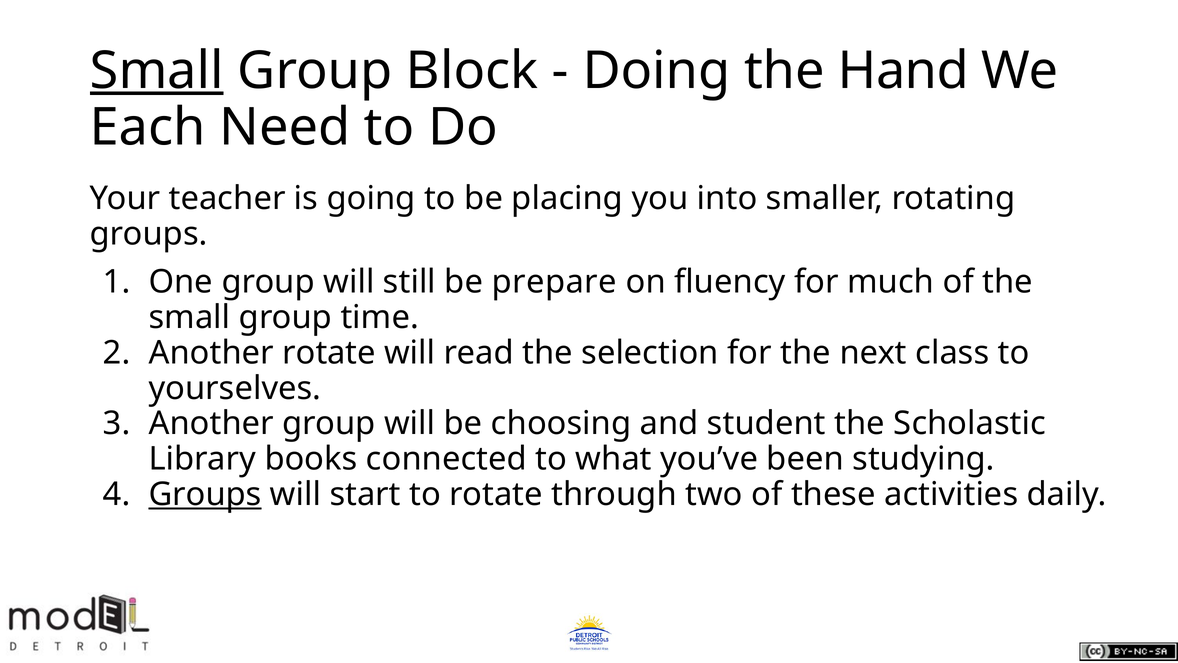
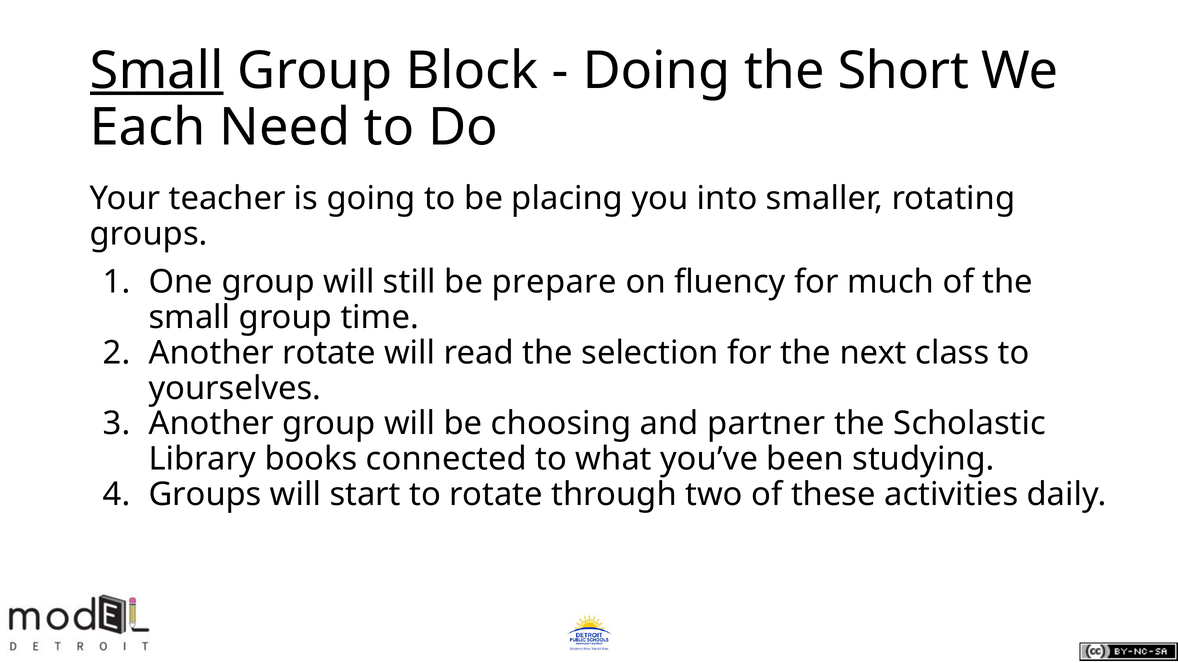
Hand: Hand -> Short (903, 71)
student: student -> partner (766, 423)
Groups underline: present -> none (205, 494)
